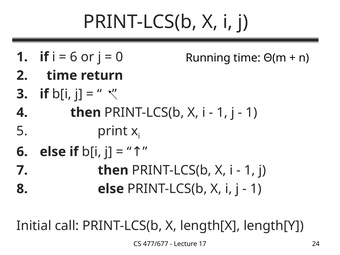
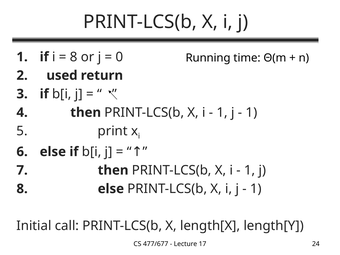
6: 6 -> 8 (74, 57)
time: time -> used (62, 75)
